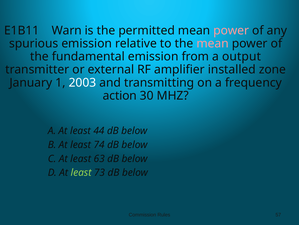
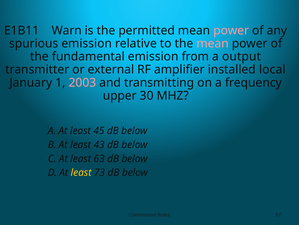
zone: zone -> local (272, 69)
2003 colour: white -> pink (82, 82)
action: action -> upper (120, 95)
44: 44 -> 45 (99, 130)
74: 74 -> 43 (99, 144)
least colour: light green -> yellow (81, 172)
